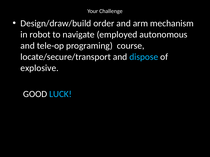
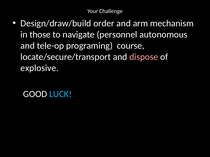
robot: robot -> those (40, 35)
employed: employed -> personnel (117, 35)
dispose colour: light blue -> pink (144, 57)
